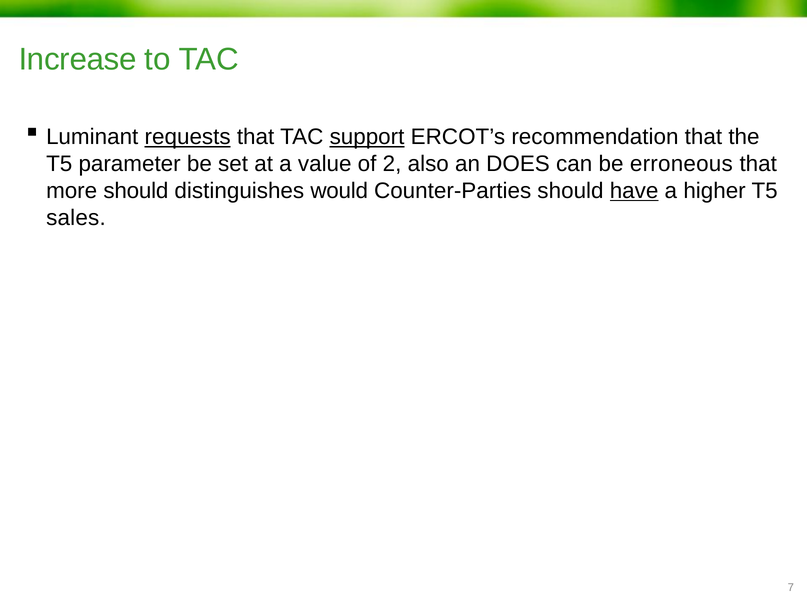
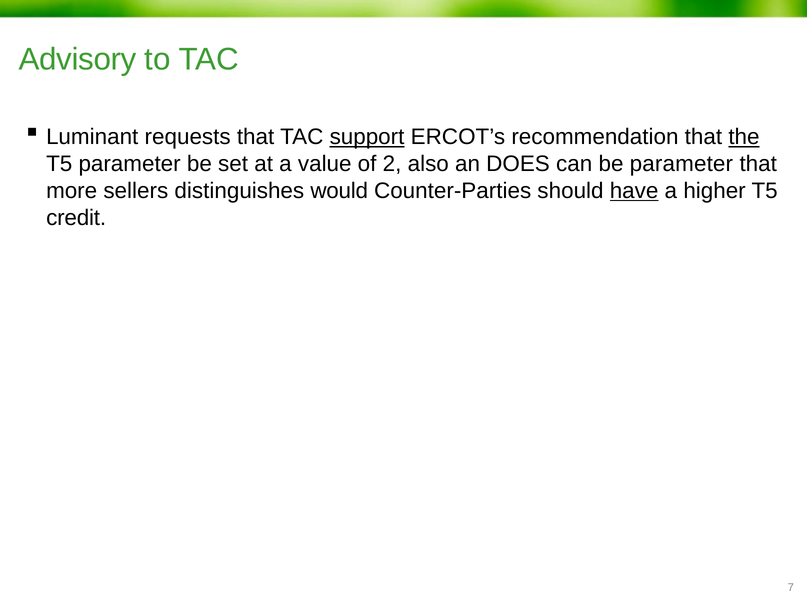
Increase: Increase -> Advisory (78, 59)
requests underline: present -> none (188, 137)
the underline: none -> present (744, 137)
be erroneous: erroneous -> parameter (681, 164)
more should: should -> sellers (136, 191)
sales: sales -> credit (76, 218)
